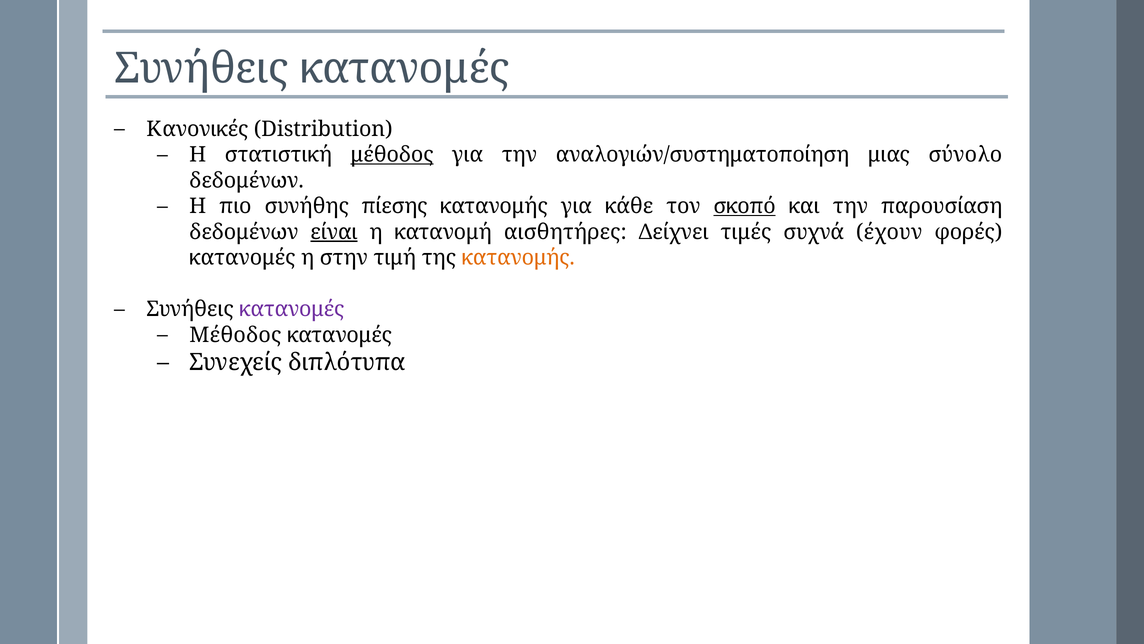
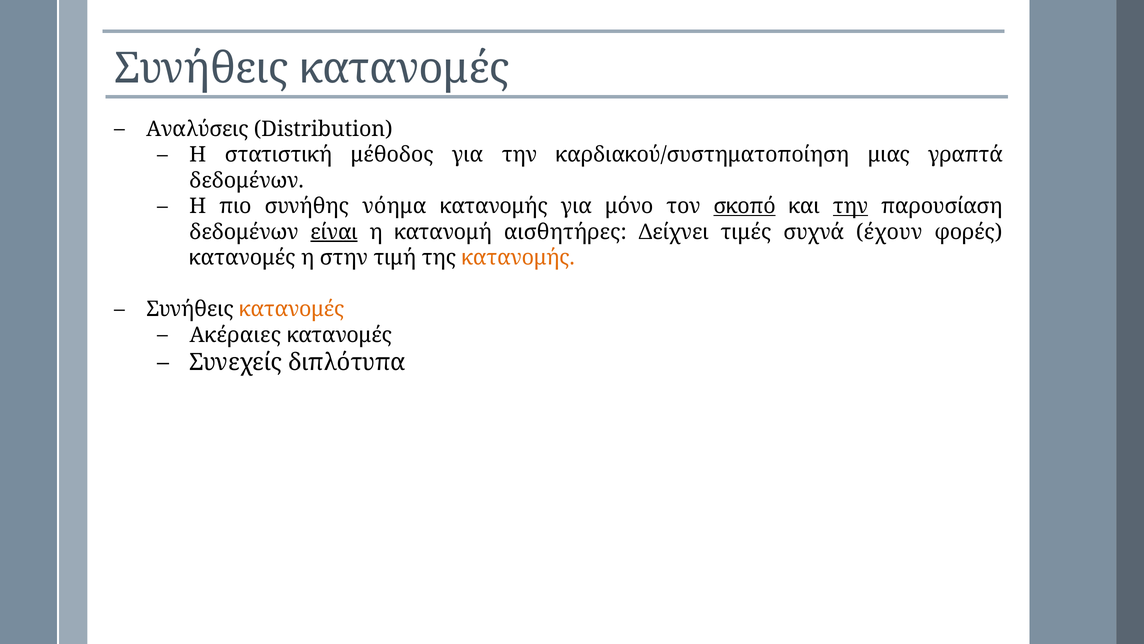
Κανονικές: Κανονικές -> Αναλύσεις (197, 129)
μέθοδος underline: present -> none (392, 155)
αναλογιών/συστηματοποίηση: αναλογιών/συστηματοποίηση -> καρδιακού/συστηματοποίηση (702, 155)
σύνολο: σύνολο -> γραπτά (966, 155)
πίεσης: πίεσης -> νόημα (394, 206)
κάθε: κάθε -> μόνο (629, 206)
την underline: none -> present (850, 206)
κατανομές colour: purple -> orange (292, 309)
Μέθοδος: Μέθοδος -> Ακέραιες (235, 335)
